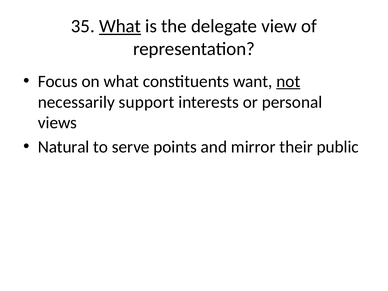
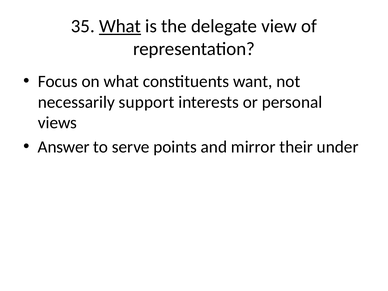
not underline: present -> none (288, 81)
Natural: Natural -> Answer (64, 147)
public: public -> under (338, 147)
